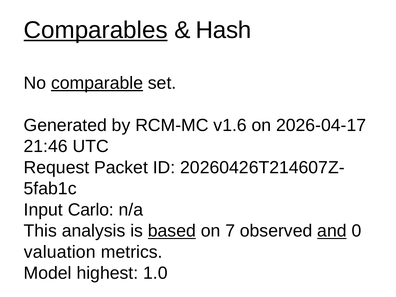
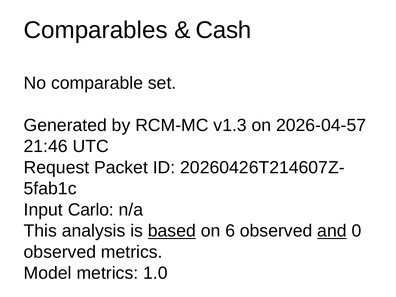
Comparables underline: present -> none (96, 30)
Hash: Hash -> Cash (224, 30)
comparable underline: present -> none (97, 83)
v1.6: v1.6 -> v1.3 (230, 125)
2026-04-17: 2026-04-17 -> 2026-04-57 (321, 125)
7: 7 -> 6 (230, 231)
valuation: valuation -> observed (60, 252)
Model highest: highest -> metrics (107, 273)
